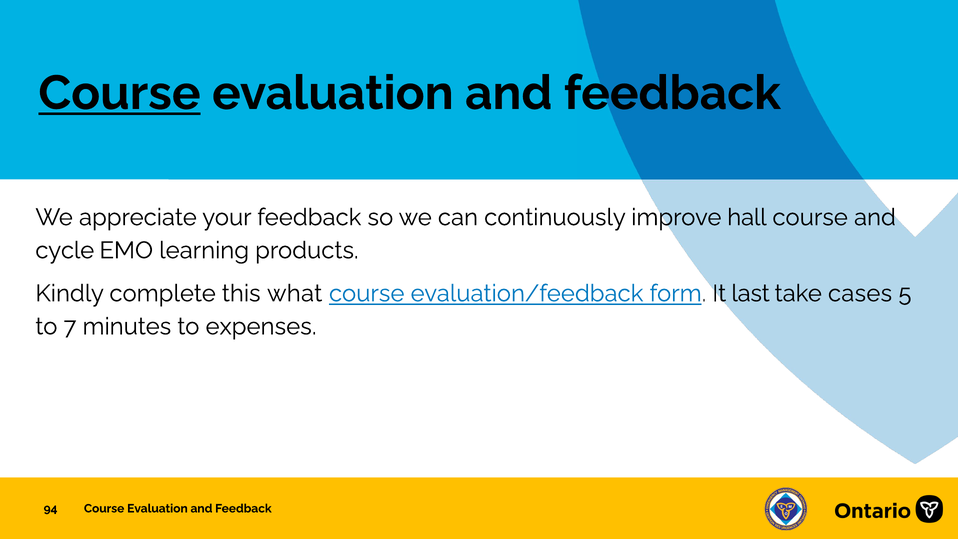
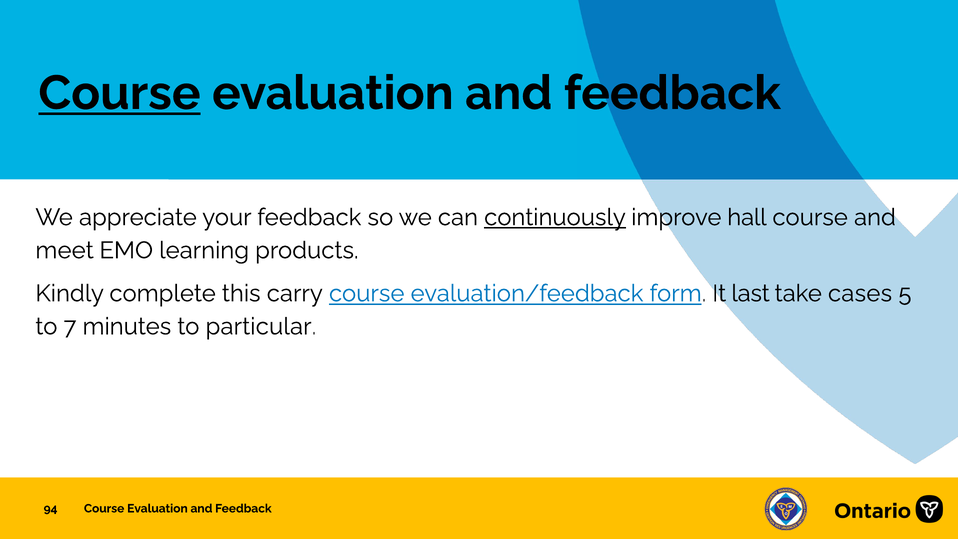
continuously underline: none -> present (555, 217)
cycle: cycle -> meet (65, 250)
what: what -> carry (295, 293)
expenses: expenses -> particular (261, 326)
